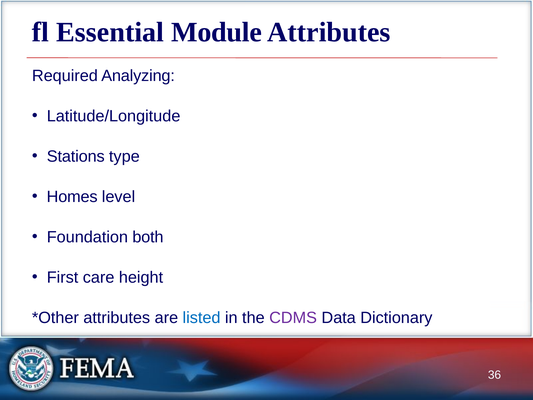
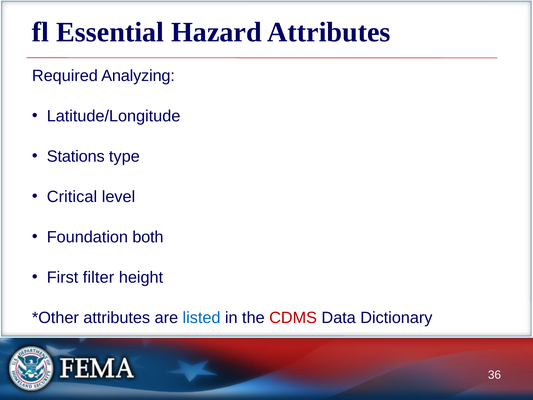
Module: Module -> Hazard (216, 32)
Homes: Homes -> Critical (72, 197)
care: care -> filter (99, 277)
CDMS colour: purple -> red (293, 317)
